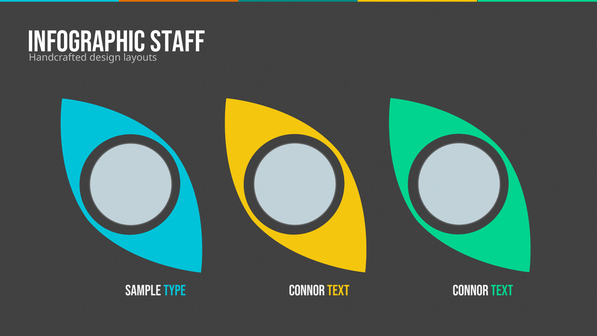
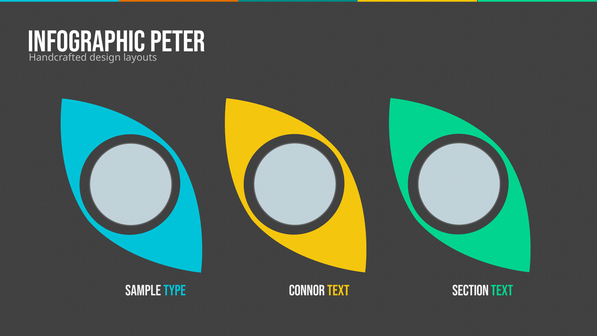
STAFF: STAFF -> PETER (178, 42)
CONNOR: CONNOR -> SECTION (471, 290)
